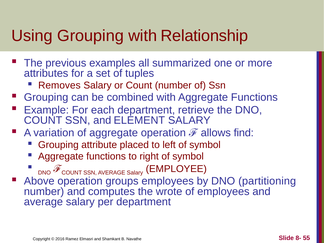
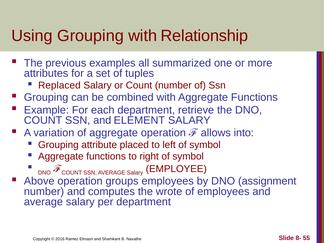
Removes: Removes -> Replaced (59, 85)
find: find -> into (244, 133)
partitioning: partitioning -> assignment (267, 181)
